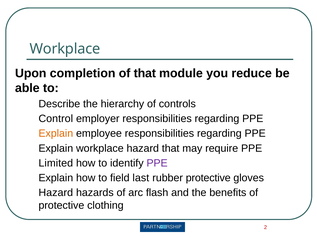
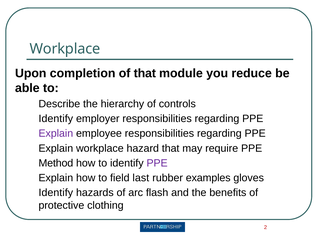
Control: Control -> Identify (56, 119)
Explain colour: orange -> purple (56, 133)
Limited: Limited -> Method (56, 163)
rubber protective: protective -> examples (208, 178)
Hazard: Hazard -> Identify (56, 193)
